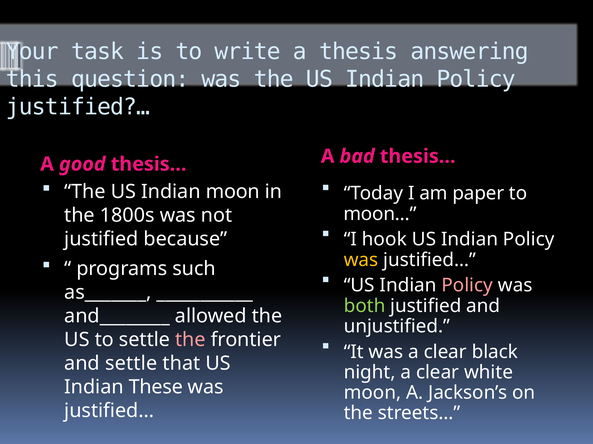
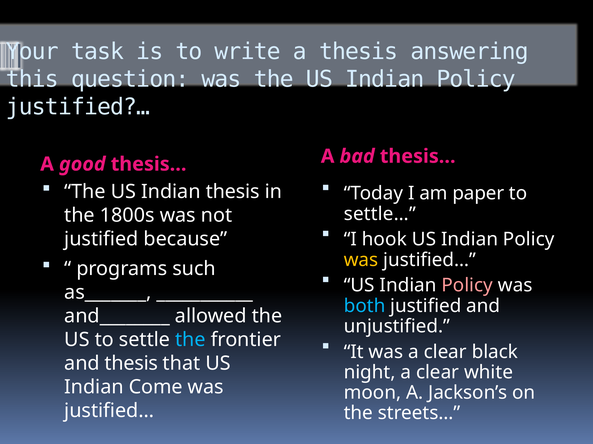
Indian moon: moon -> thesis (233, 192)
moon…: moon… -> settle… (380, 214)
both colour: light green -> light blue (365, 306)
the colour: pink -> light blue (190, 340)
and settle: settle -> thesis (131, 364)
These: These -> Come (156, 388)
